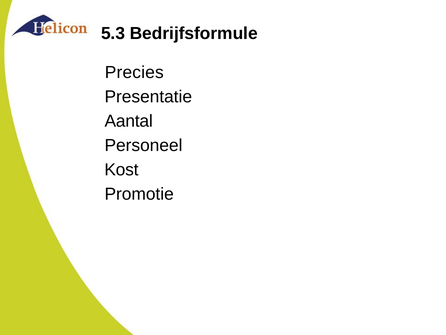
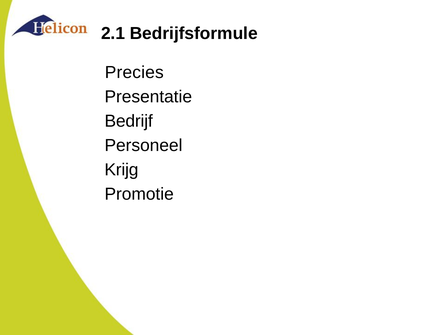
5.3: 5.3 -> 2.1 (113, 33)
Aantal: Aantal -> Bedrijf (129, 121)
Kost: Kost -> Krijg (121, 169)
